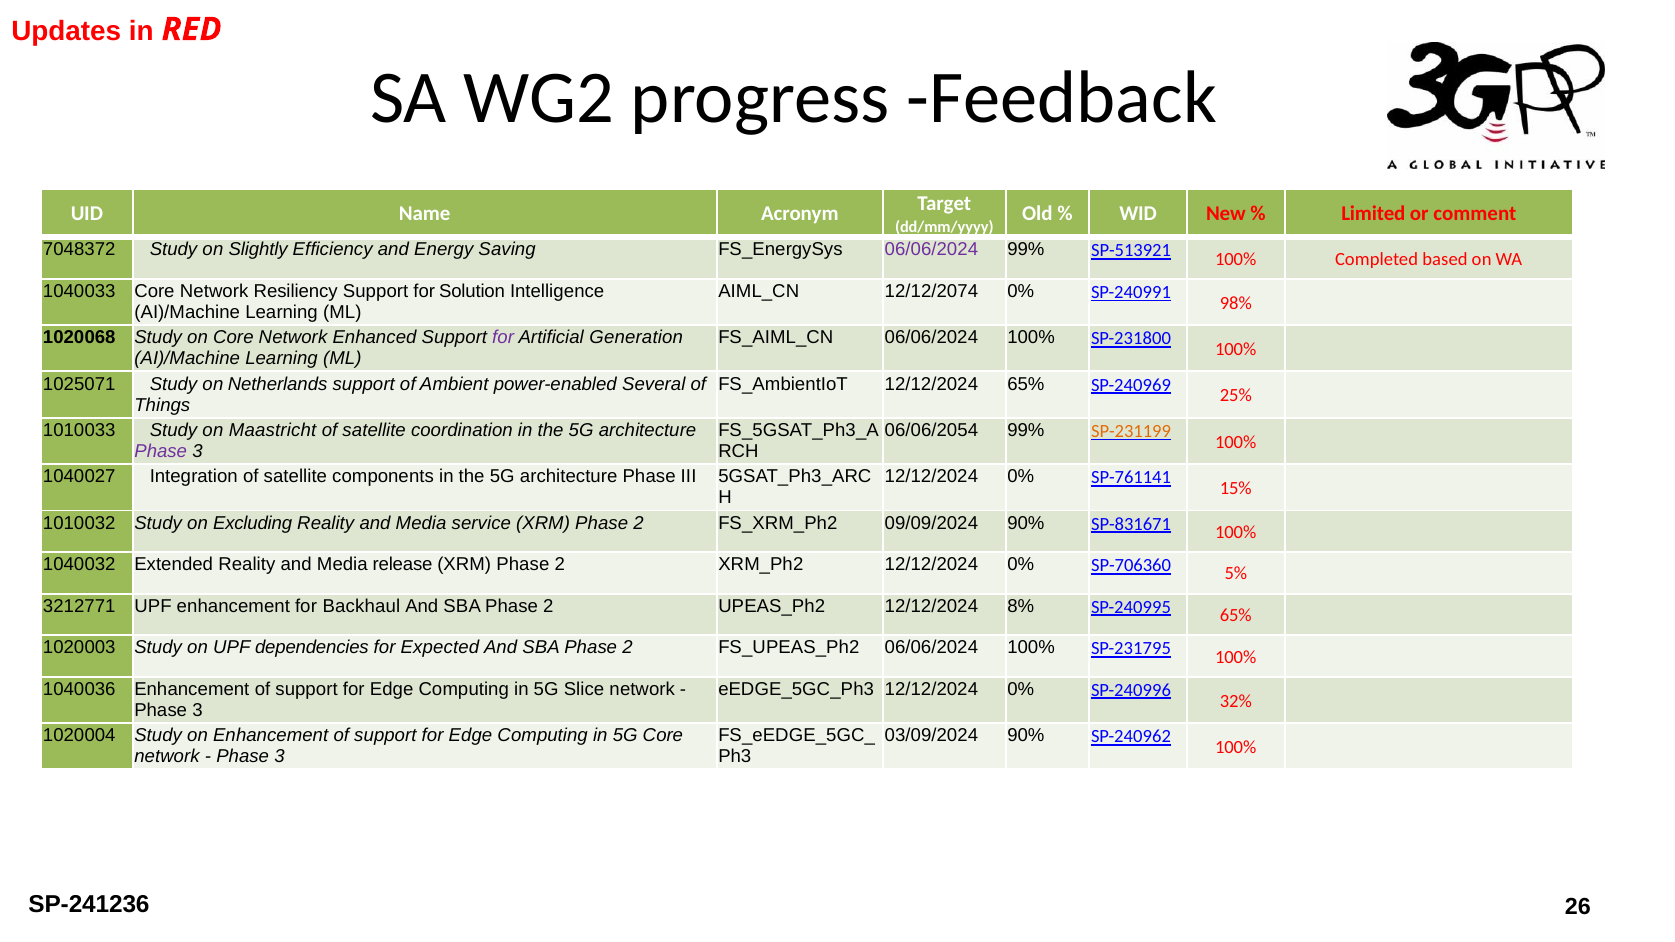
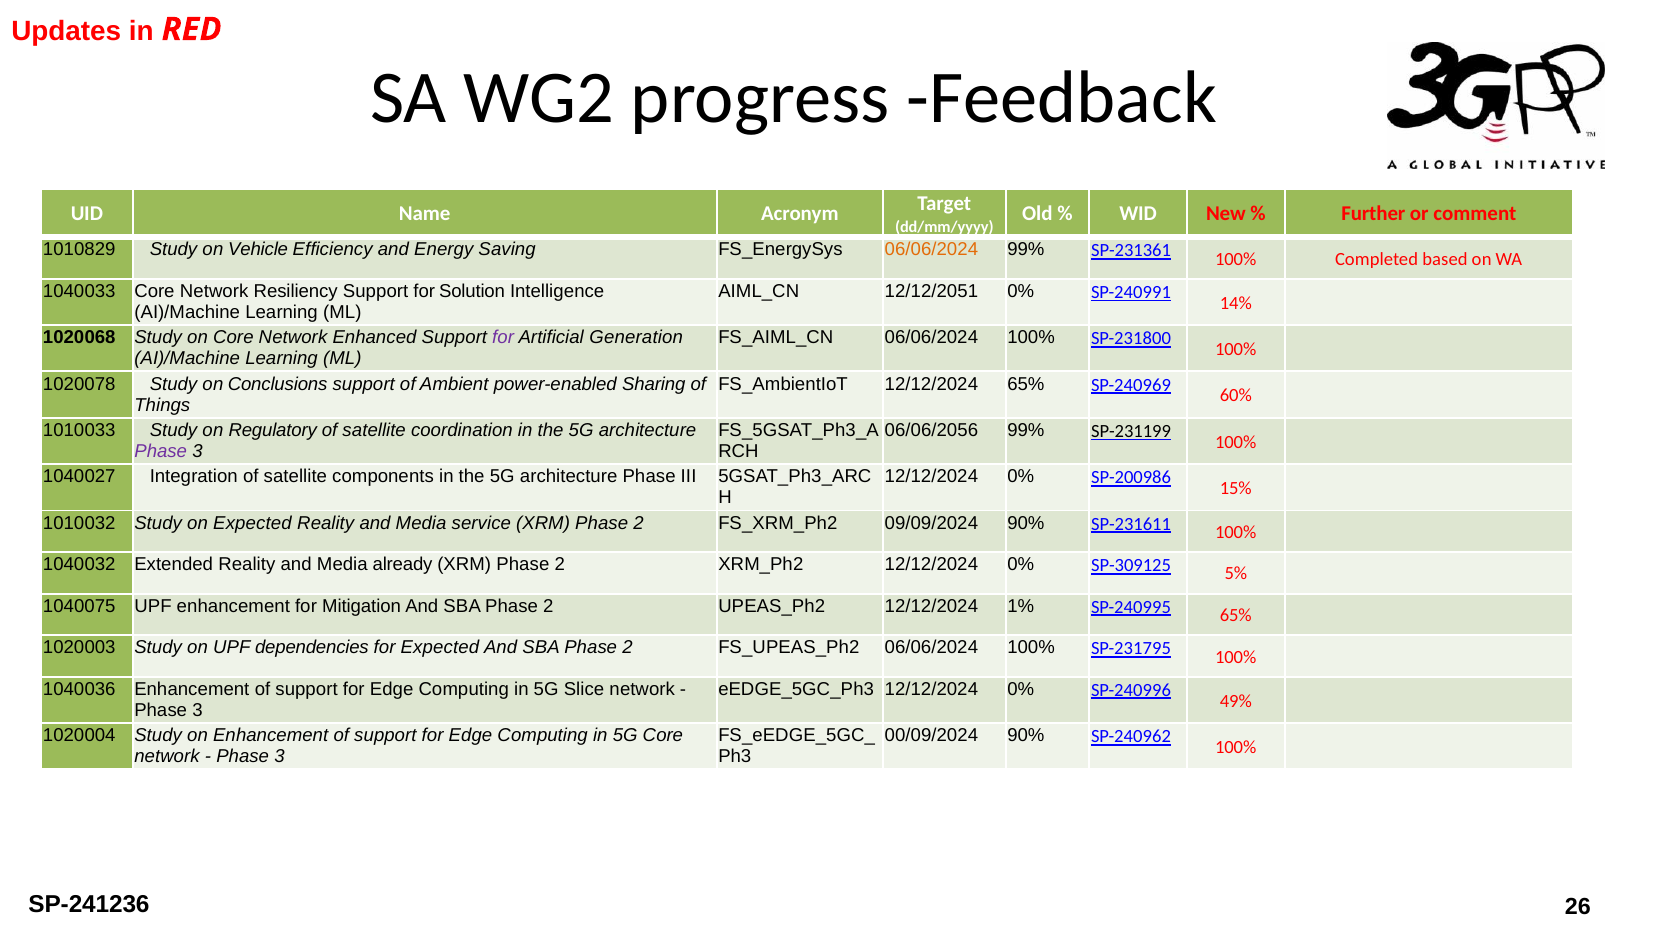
Limited: Limited -> Further (1373, 214)
7048372: 7048372 -> 1010829 (79, 250)
Slightly: Slightly -> Vehicle (258, 250)
06/06/2024 colour: purple -> orange (931, 250)
SP-513921: SP-513921 -> SP-231361 (1131, 251)
12/12/2074: 12/12/2074 -> 12/12/2051 (931, 291)
98%: 98% -> 14% (1236, 303)
1025071: 1025071 -> 1020078 (79, 384)
Netherlands: Netherlands -> Conclusions (278, 384)
Several: Several -> Sharing (654, 384)
25%: 25% -> 60% (1236, 396)
Maastricht: Maastricht -> Regulatory (273, 430)
06/06/2054: 06/06/2054 -> 06/06/2056 (931, 430)
SP-231199 colour: orange -> black (1131, 431)
SP-761141: SP-761141 -> SP-200986 (1131, 478)
on Excluding: Excluding -> Expected (252, 523)
SP-831671: SP-831671 -> SP-231611 (1131, 524)
release: release -> already (403, 565)
SP-706360: SP-706360 -> SP-309125 (1131, 566)
3212771: 3212771 -> 1040075 (79, 606)
Backhaul: Backhaul -> Mitigation (362, 606)
8%: 8% -> 1% (1021, 606)
32%: 32% -> 49% (1236, 701)
03/09/2024: 03/09/2024 -> 00/09/2024 (931, 736)
